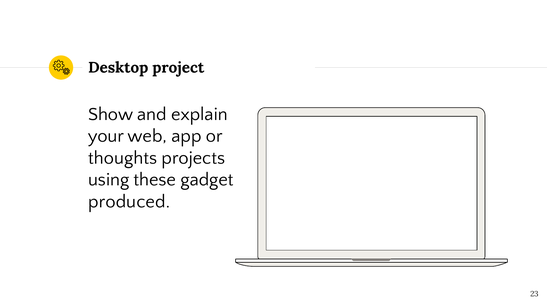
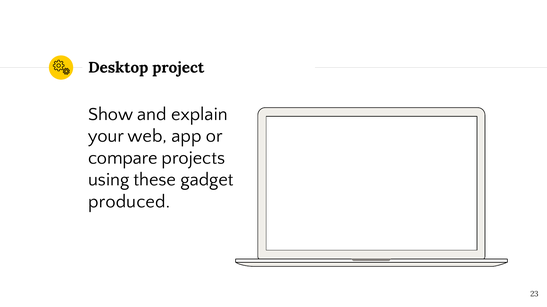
thoughts: thoughts -> compare (123, 158)
